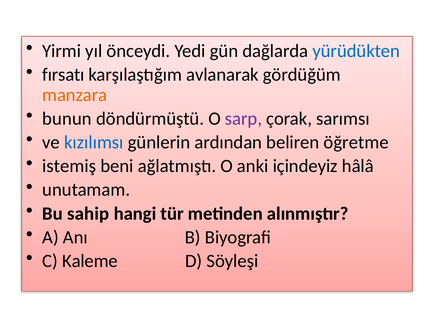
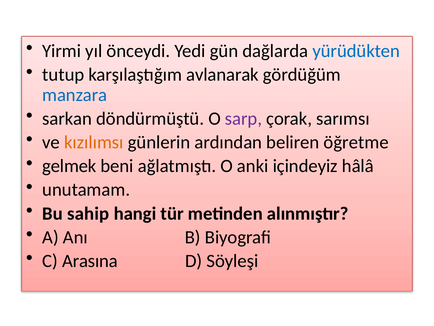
fırsatı: fırsatı -> tutup (63, 75)
manzara colour: orange -> blue (75, 95)
bunun: bunun -> sarkan (67, 119)
kızılımsı colour: blue -> orange (94, 142)
istemiş: istemiş -> gelmek (69, 166)
Kaleme: Kaleme -> Arasına (90, 261)
